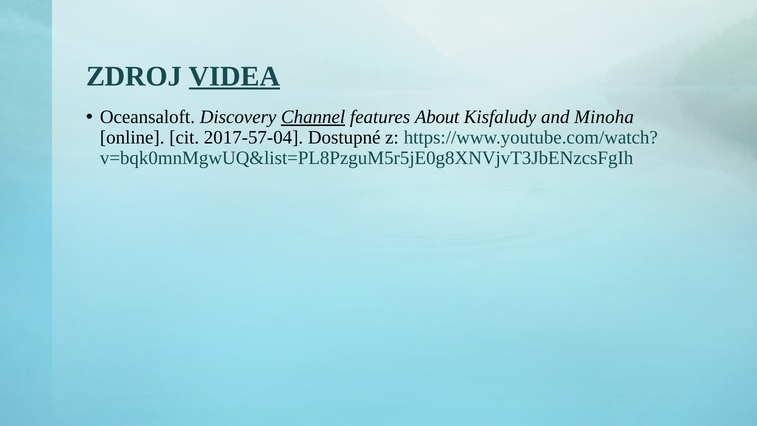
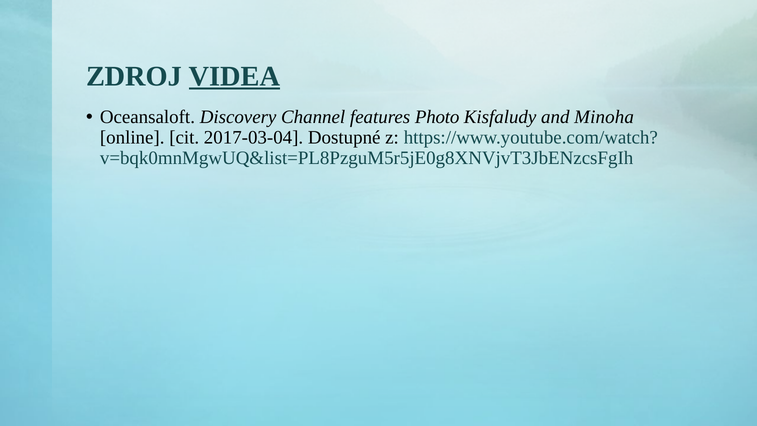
Channel underline: present -> none (313, 117)
About: About -> Photo (437, 117)
2017-57-04: 2017-57-04 -> 2017-03-04 (254, 138)
